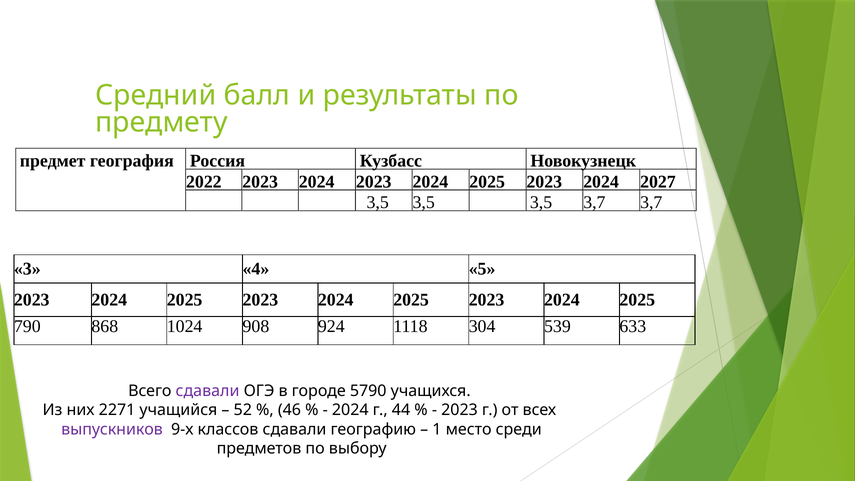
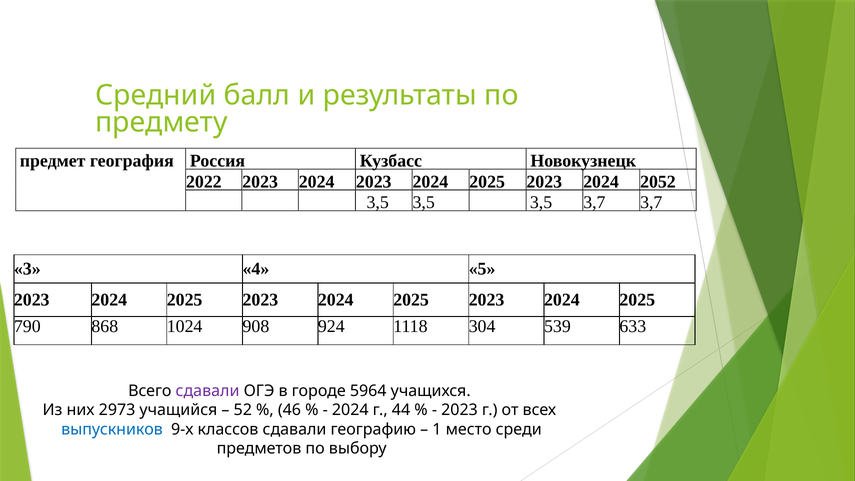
2027: 2027 -> 2052 (658, 182)
5790: 5790 -> 5964 (368, 391)
2271: 2271 -> 2973 (117, 410)
выпускников colour: purple -> blue (112, 429)
